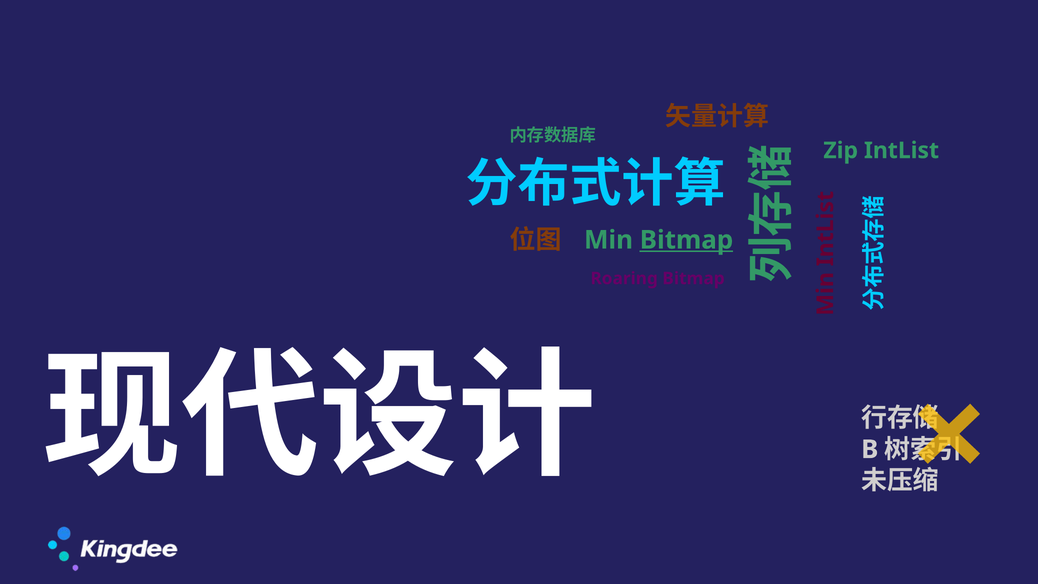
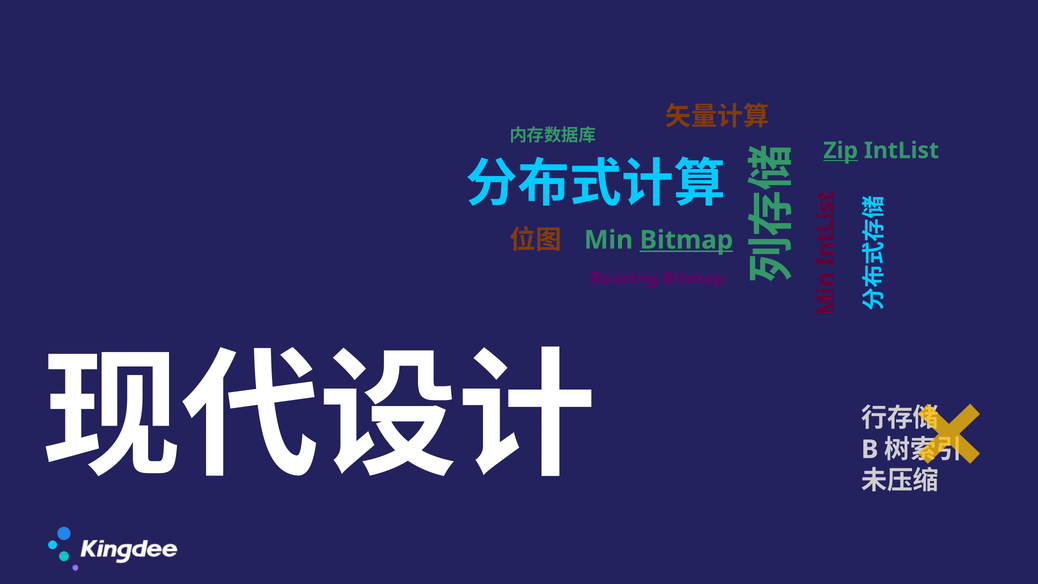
Zip underline: none -> present (841, 151)
